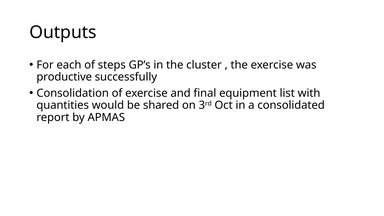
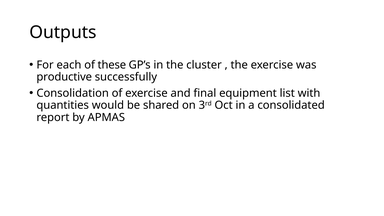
steps: steps -> these (112, 65)
